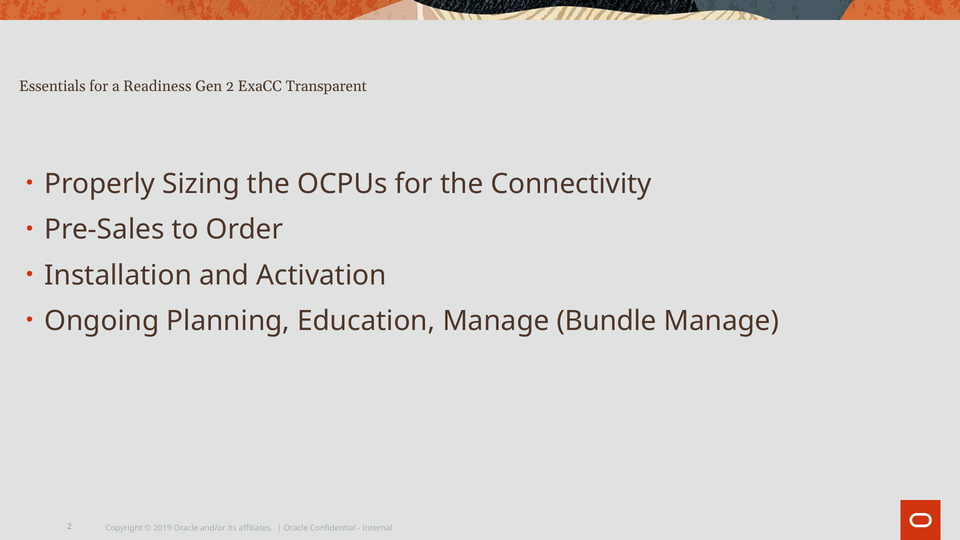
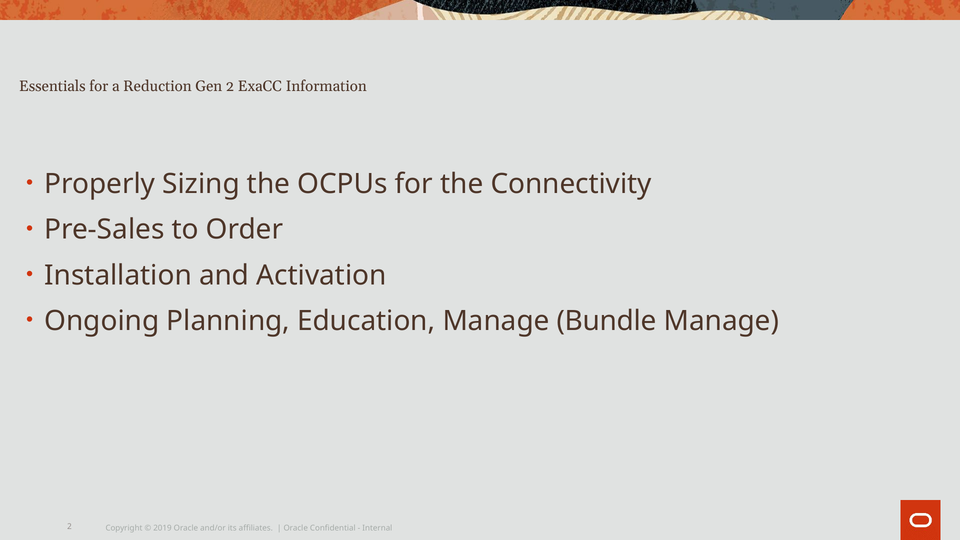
Readiness: Readiness -> Reduction (157, 86)
Transparent: Transparent -> Information (326, 86)
